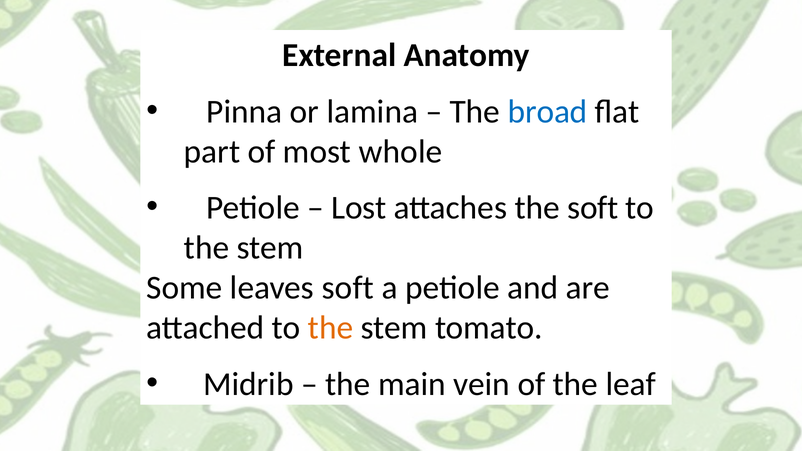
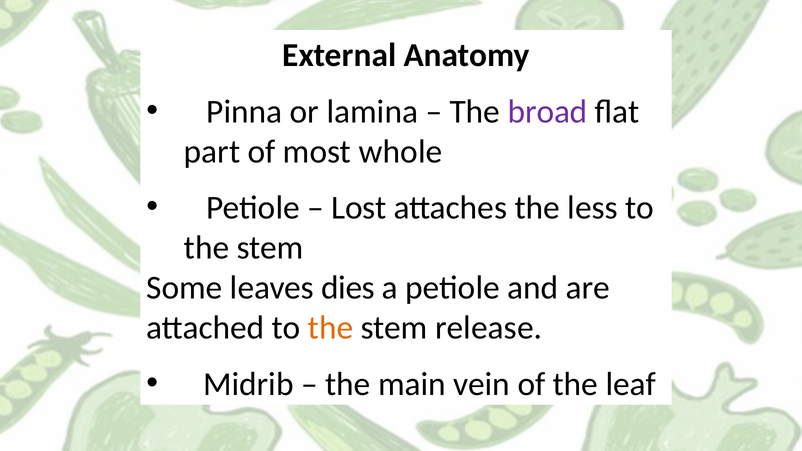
broad colour: blue -> purple (548, 112)
the soft: soft -> less (593, 208)
leaves soft: soft -> dies (348, 288)
tomato: tomato -> release (489, 328)
